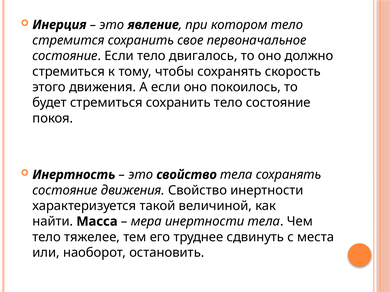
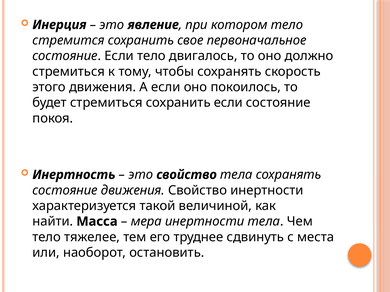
сохранить тело: тело -> если (228, 103)
